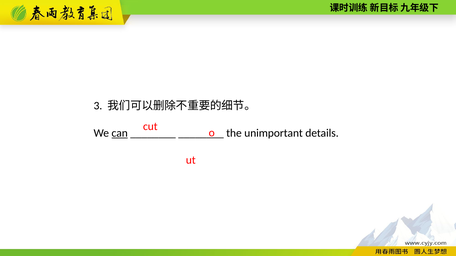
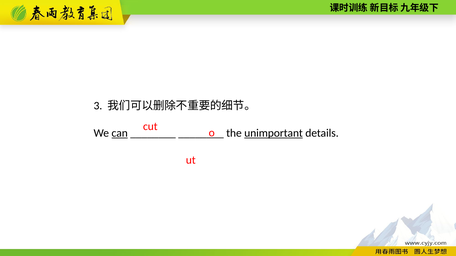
unimportant underline: none -> present (274, 133)
